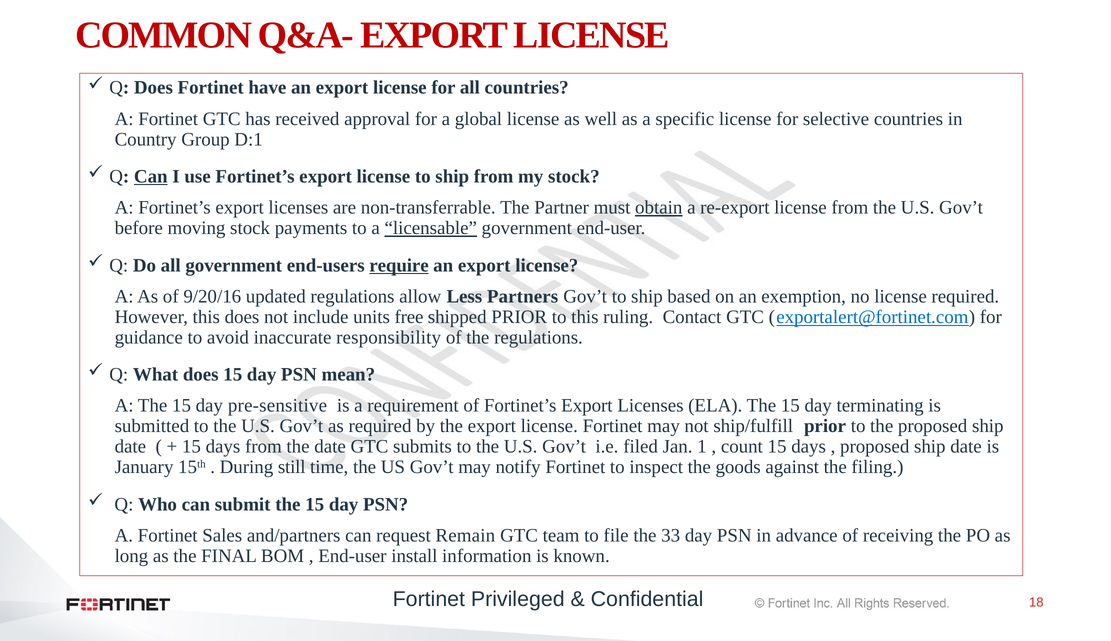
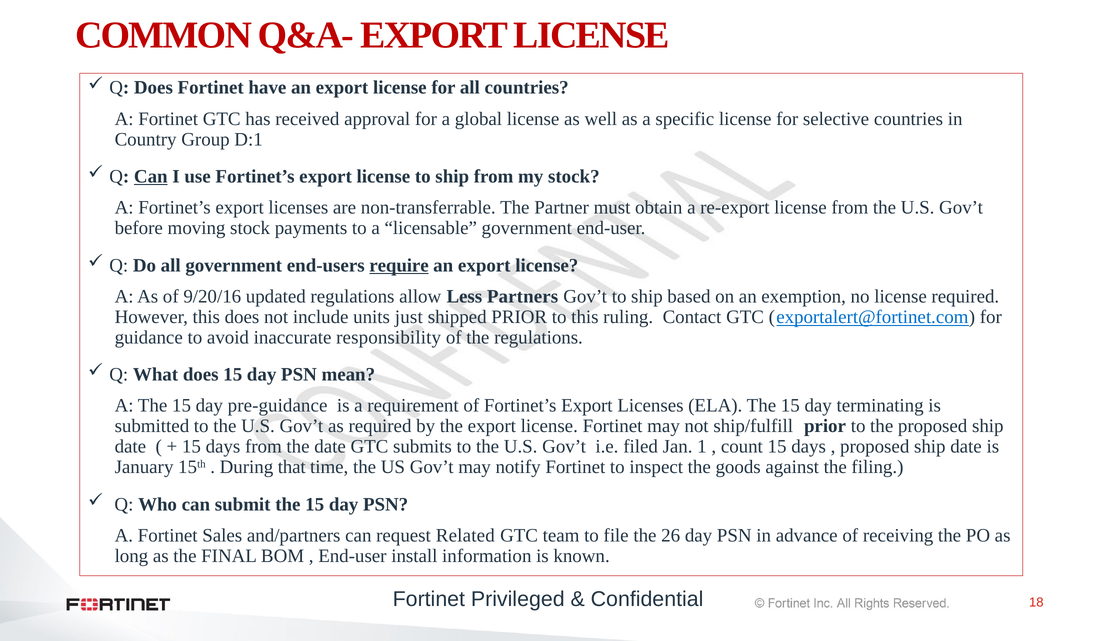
obtain underline: present -> none (659, 208)
licensable underline: present -> none (431, 228)
free: free -> just (409, 317)
pre-sensitive: pre-sensitive -> pre-guidance (278, 406)
still: still -> that (292, 467)
Remain: Remain -> Related (465, 535)
33: 33 -> 26 (671, 535)
